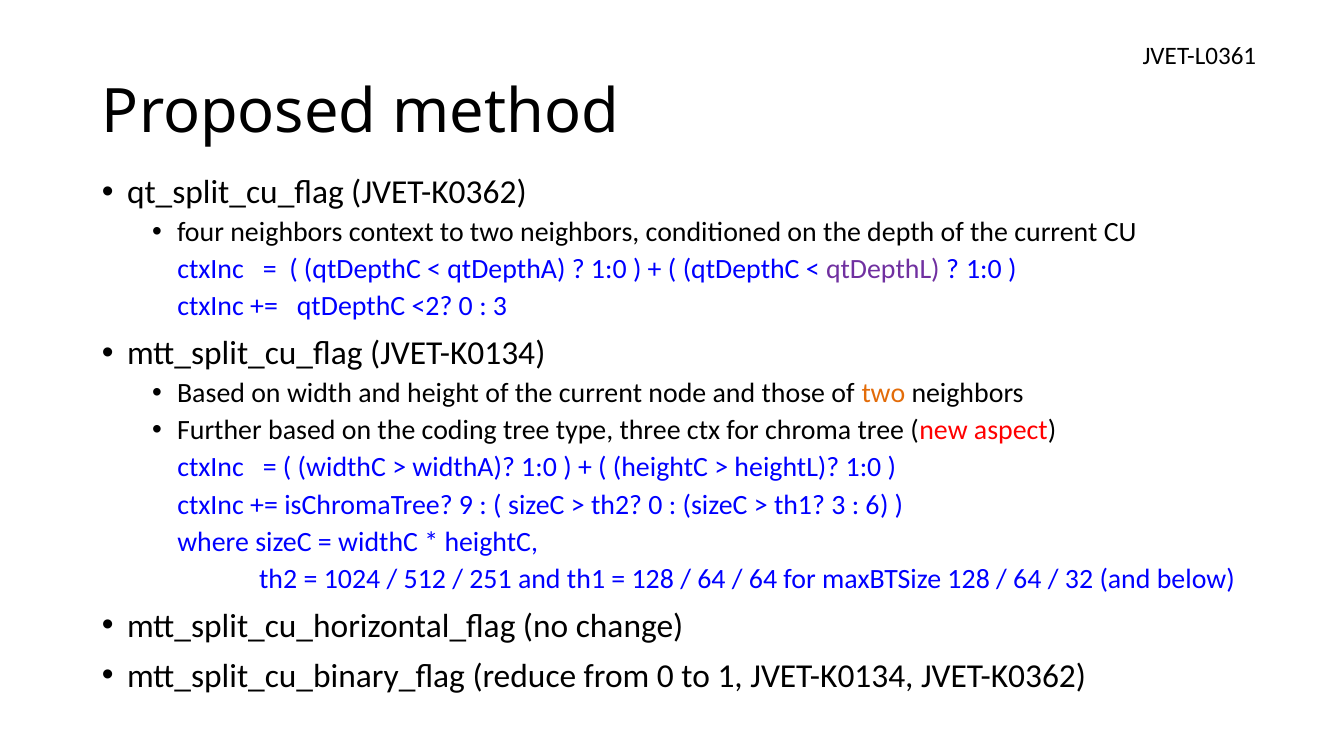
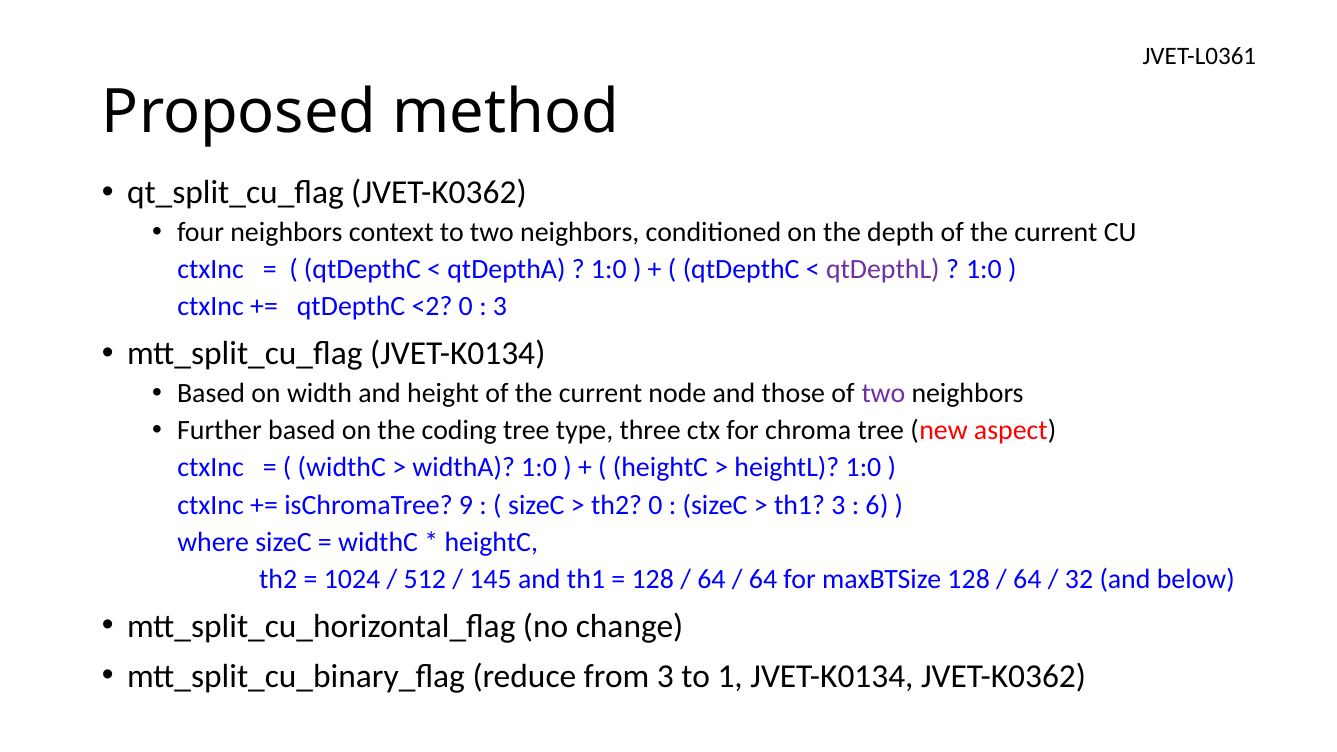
two colour: orange -> purple (883, 394)
251: 251 -> 145 (490, 579)
from 0: 0 -> 3 (665, 676)
